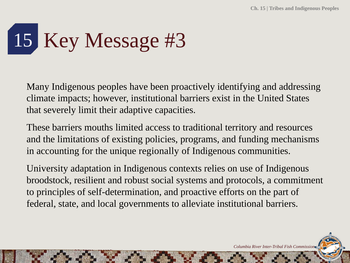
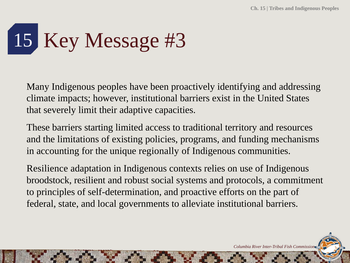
mouths: mouths -> starting (99, 127)
University: University -> Resilience (47, 168)
